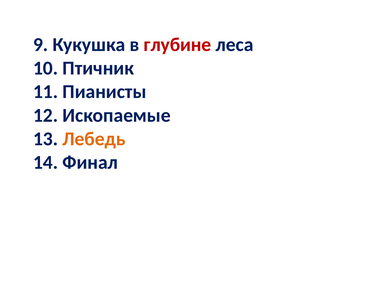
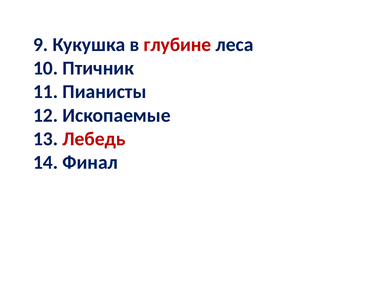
Лебедь colour: orange -> red (94, 138)
